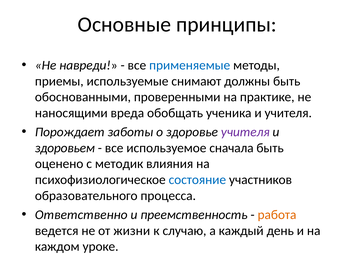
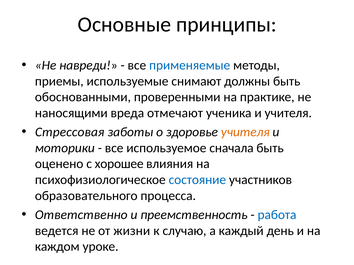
обобщать: обобщать -> отмечают (175, 113)
Порождает: Порождает -> Стрессовая (70, 132)
учителя colour: purple -> orange (245, 132)
здоровьем: здоровьем -> моторики (65, 148)
методик: методик -> хорошее (119, 164)
работа colour: orange -> blue (277, 215)
